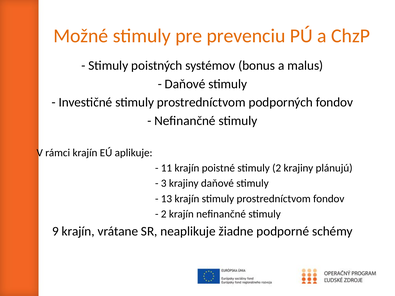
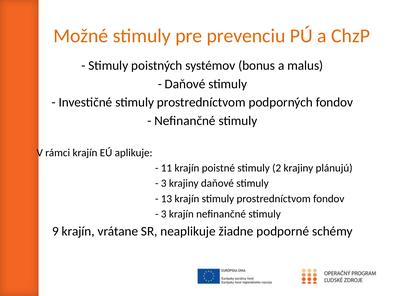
2: 2 -> 3 (164, 214)
